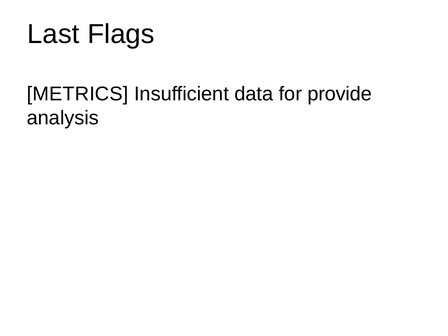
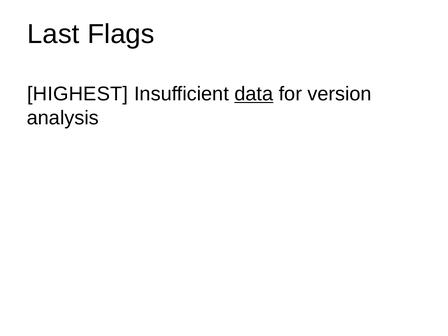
METRICS: METRICS -> HIGHEST (78, 94)
data underline: none -> present (254, 94)
provide: provide -> version (340, 94)
